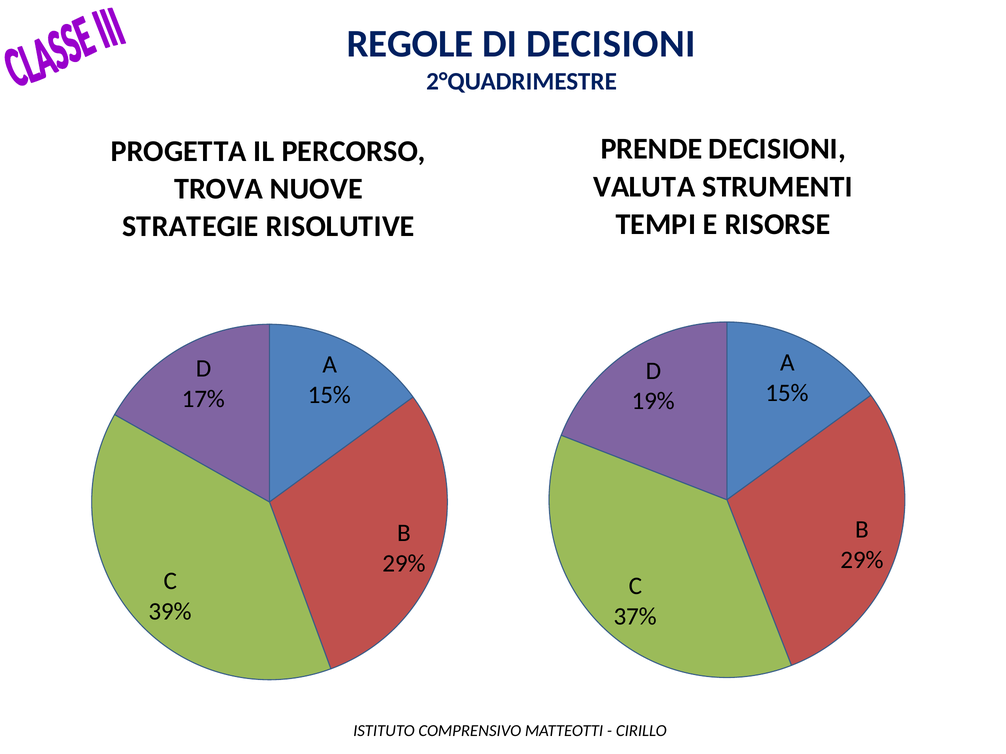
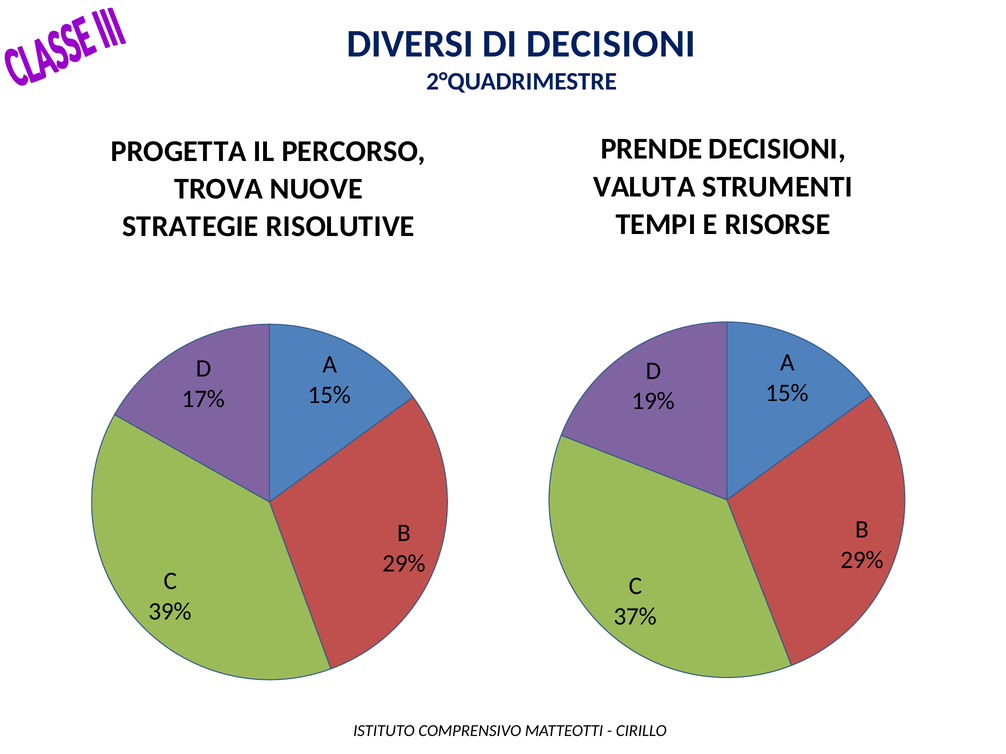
REGOLE: REGOLE -> DIVERSI (410, 44)
